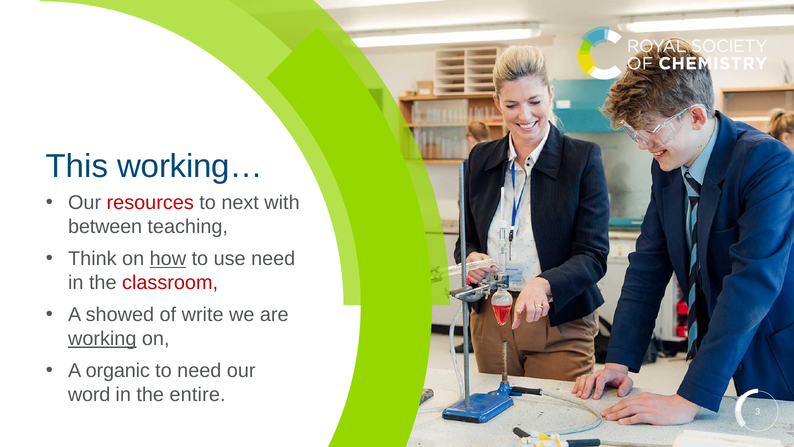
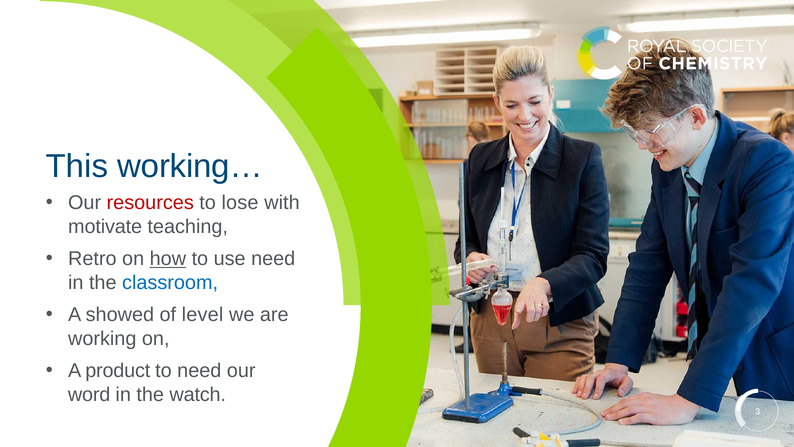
next: next -> lose (240, 203)
between: between -> motivate (105, 227)
Think: Think -> Retro (92, 259)
classroom colour: red -> blue (170, 282)
write: write -> level (203, 315)
working underline: present -> none (102, 338)
organic: organic -> product (118, 370)
entire: entire -> watch (198, 394)
